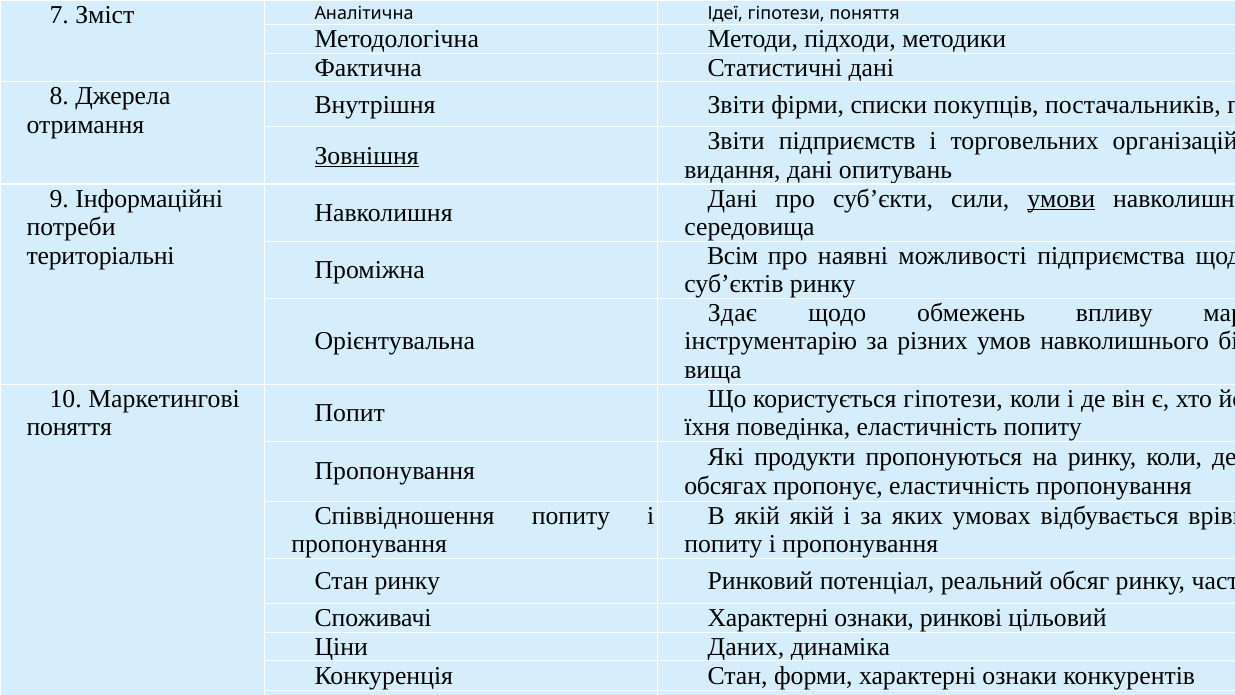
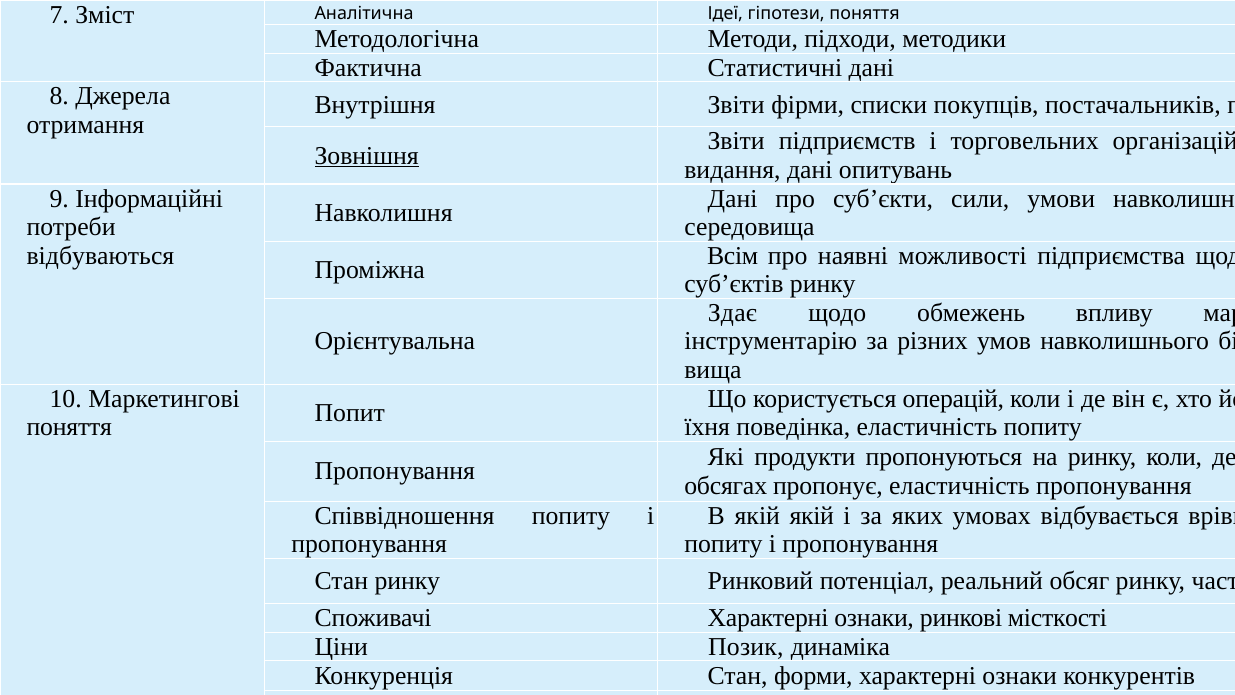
умови underline: present -> none (1061, 198)
територіальні: територіальні -> відбуваються (100, 256)
користується гіпотези: гіпотези -> операцій (953, 398)
цільовий: цільовий -> місткості (1058, 618)
Даних: Даних -> Позик (746, 646)
